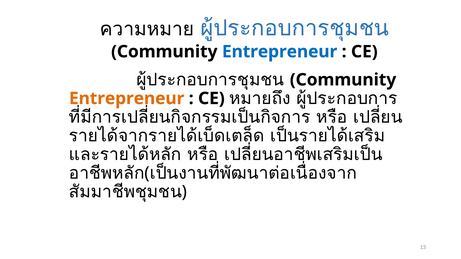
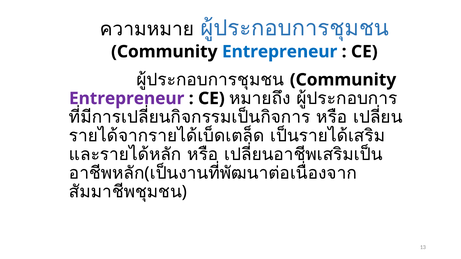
Entrepreneur colour: orange -> purple (127, 99)
